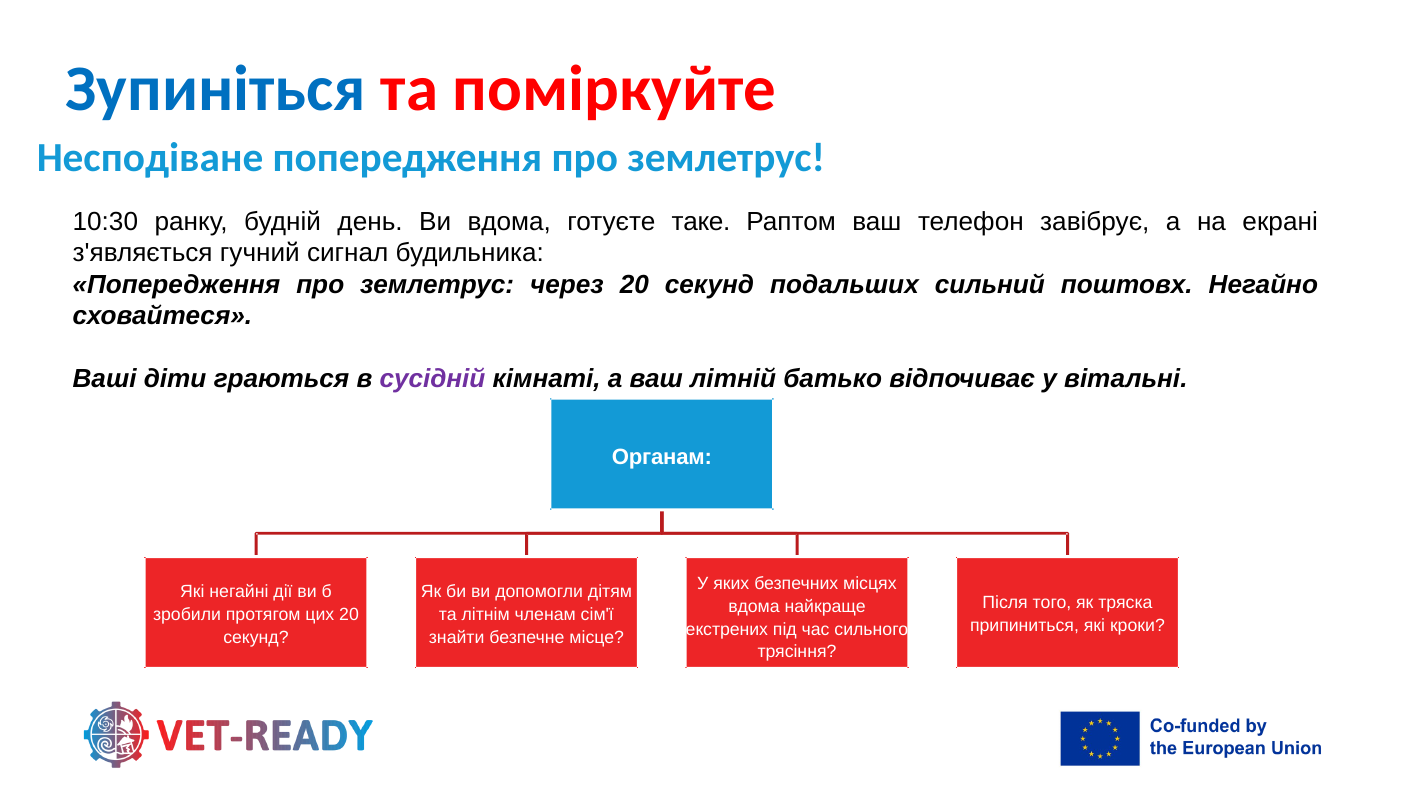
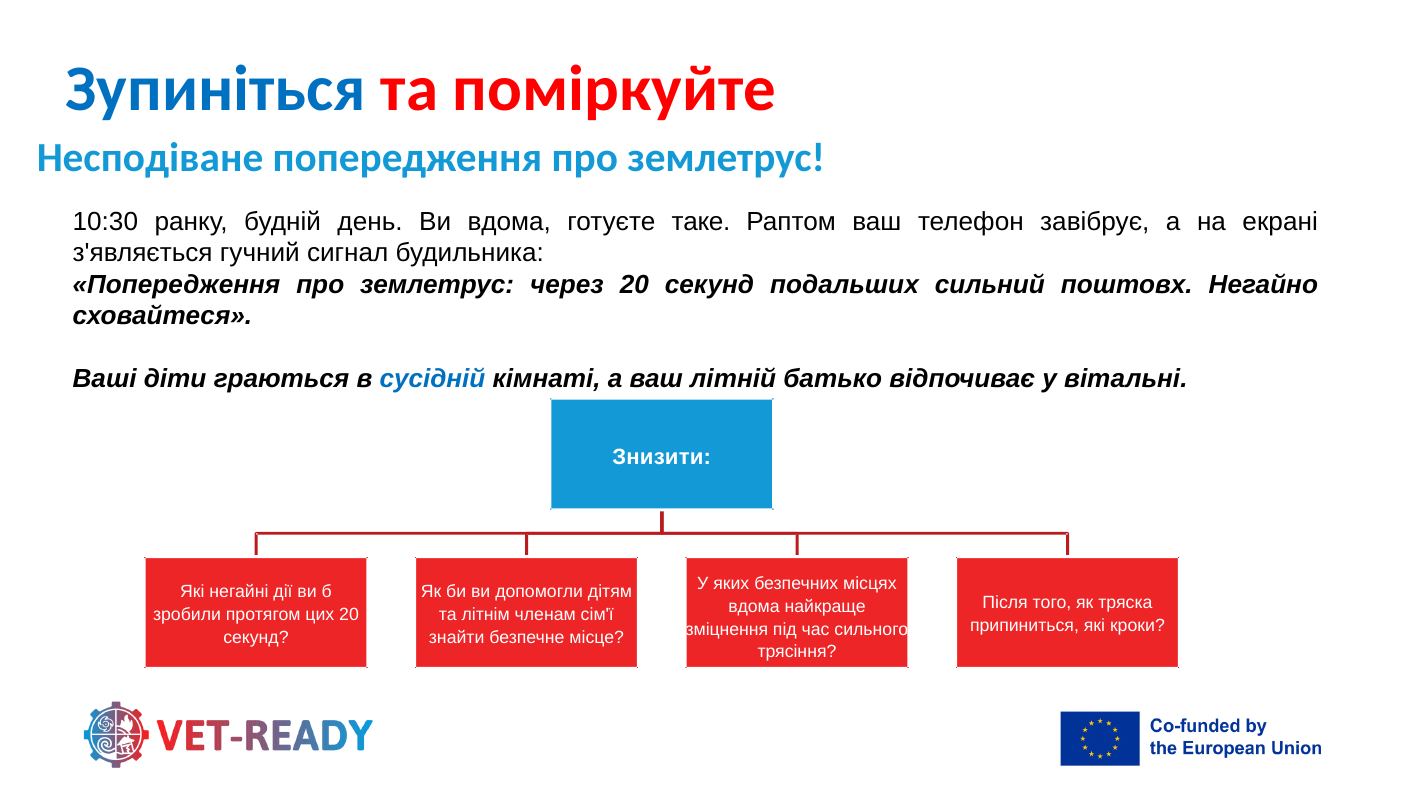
сусідній colour: purple -> blue (432, 379)
Органам: Органам -> Знизити (662, 457)
екстрених: екстрених -> зміцнення (727, 630)
